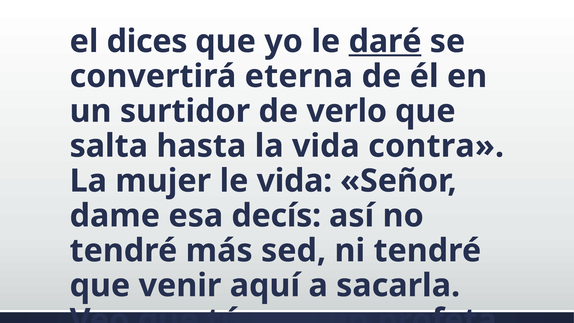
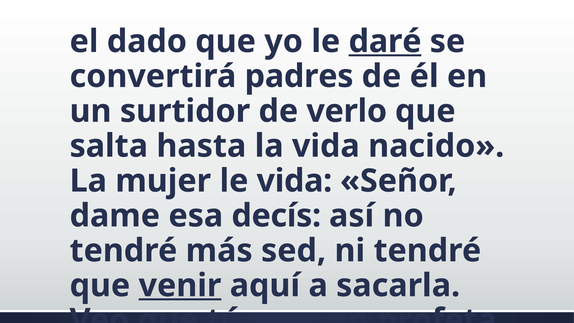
dices: dices -> dado (147, 41)
eterna: eterna -> padres (299, 76)
contra: contra -> nacido (436, 146)
venir underline: none -> present (180, 285)
